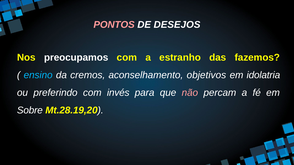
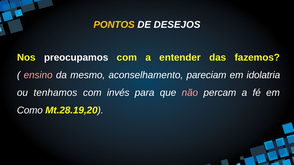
PONTOS colour: pink -> yellow (114, 25)
estranho: estranho -> entender (180, 58)
ensino colour: light blue -> pink (38, 75)
cremos: cremos -> mesmo (88, 75)
objetivos: objetivos -> pareciam (206, 75)
preferindo: preferindo -> tenhamos (55, 93)
Sobre: Sobre -> Como (30, 110)
